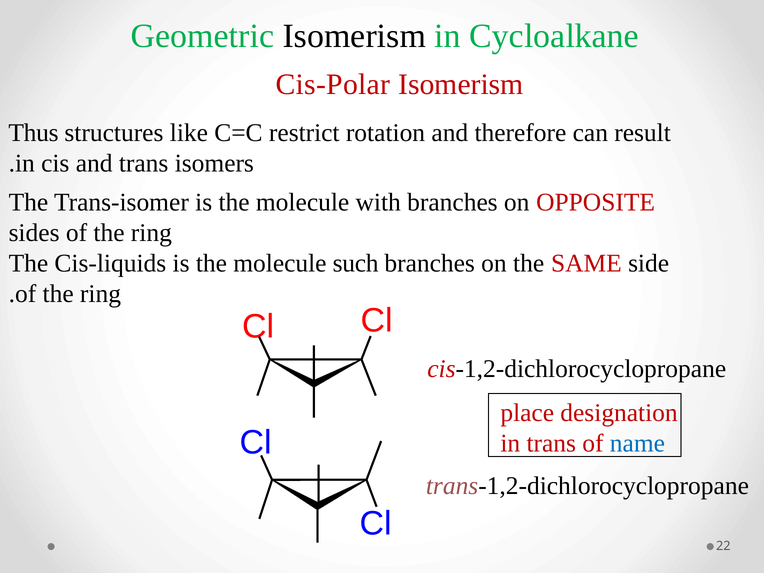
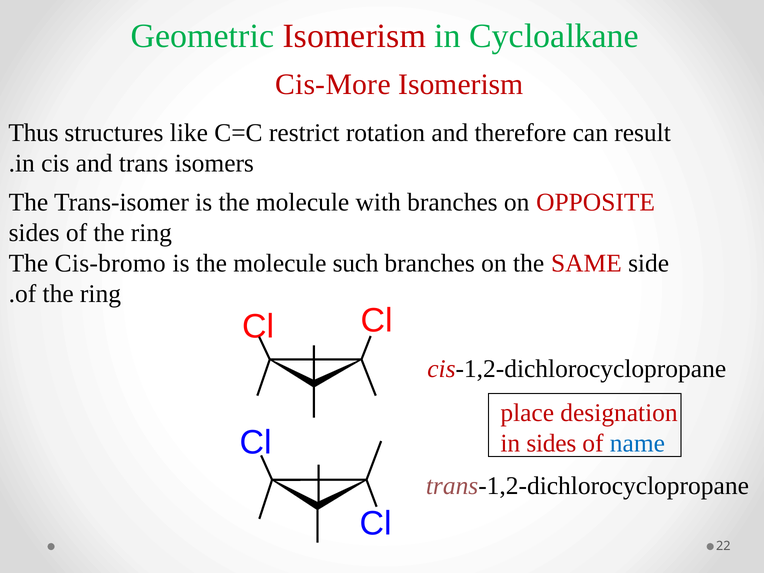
Isomerism colour: black -> red (354, 36)
Cis-Polar: Cis-Polar -> Cis-More (333, 84)
Cis-liquids: Cis-liquids -> Cis-bromo (110, 263)
in trans: trans -> sides (551, 443)
